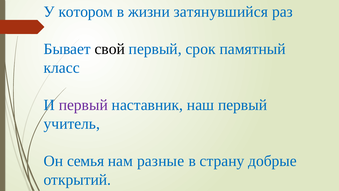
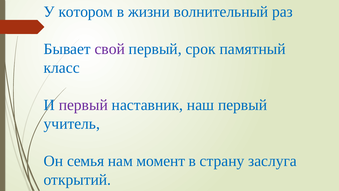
затянувшийся: затянувшийся -> волнительный (221, 12)
свой colour: black -> purple (110, 49)
разные: разные -> момент (161, 161)
добрые: добрые -> заслуга (272, 161)
